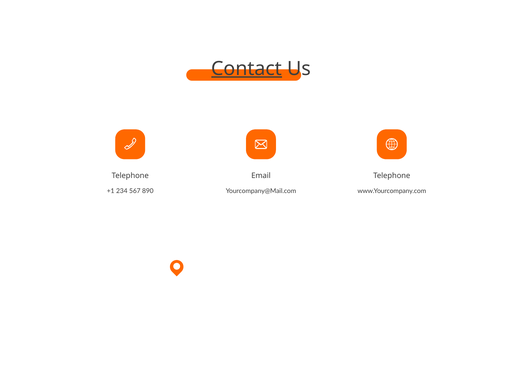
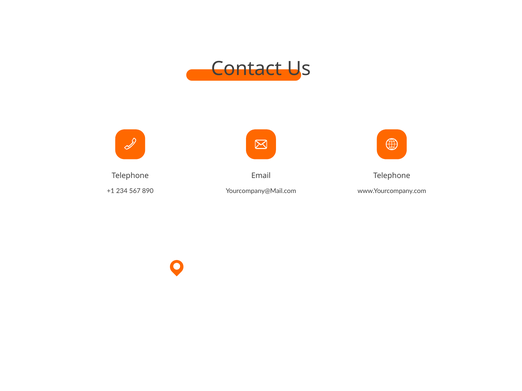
Contact underline: present -> none (247, 69)
